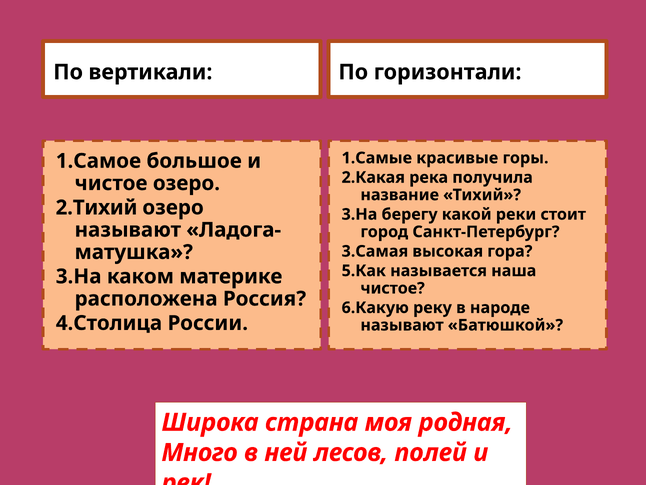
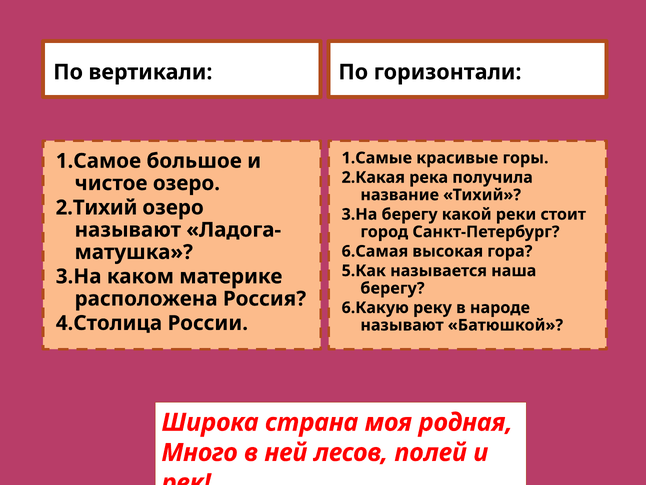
3.Самая: 3.Самая -> 6.Самая (375, 251)
чистое: чистое -> берегу (392, 288)
